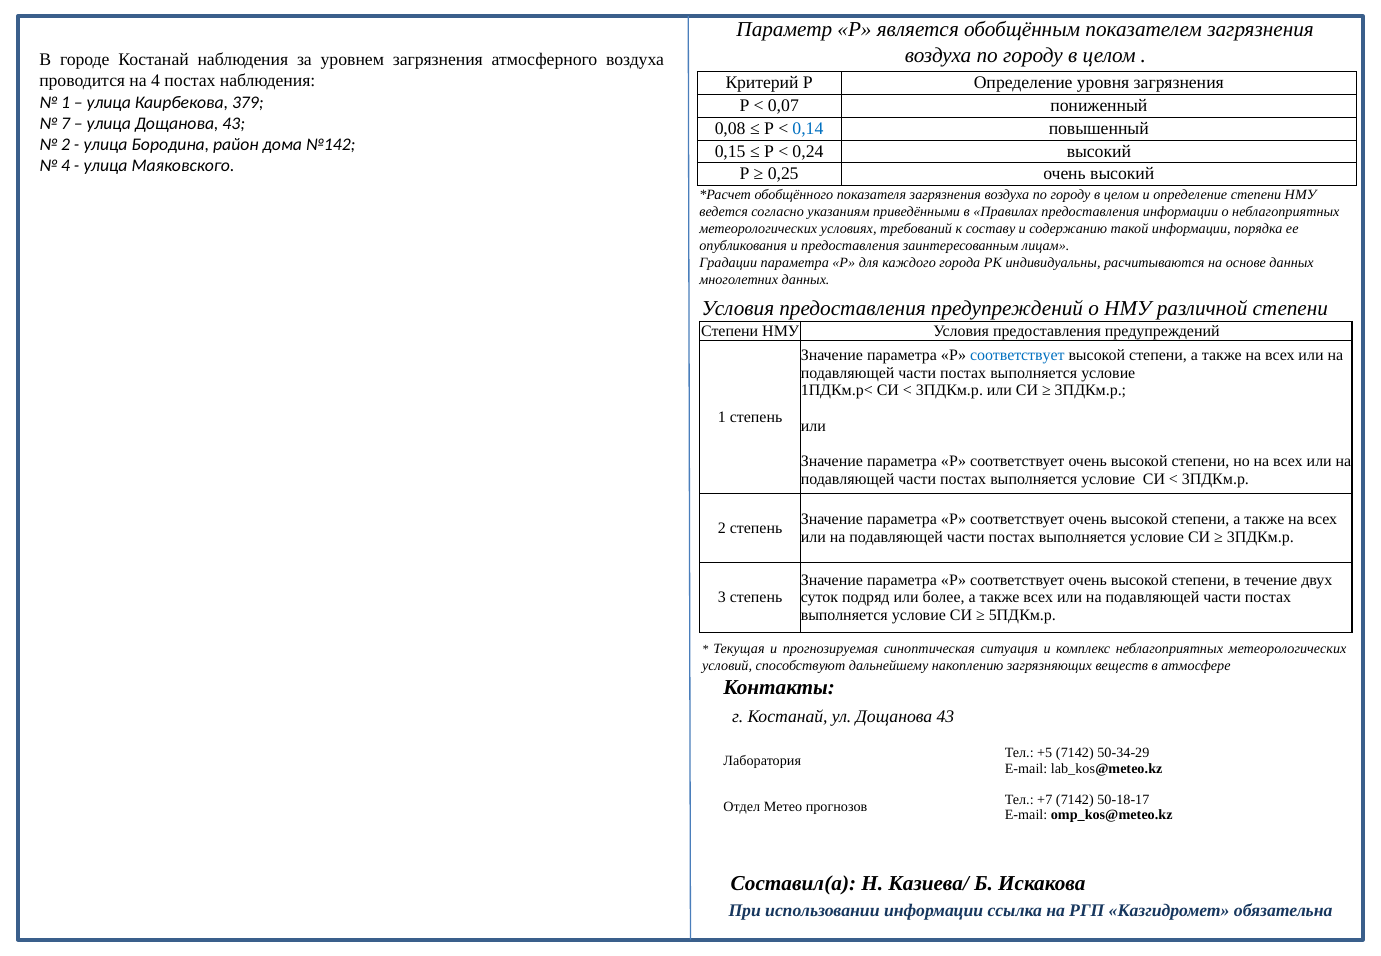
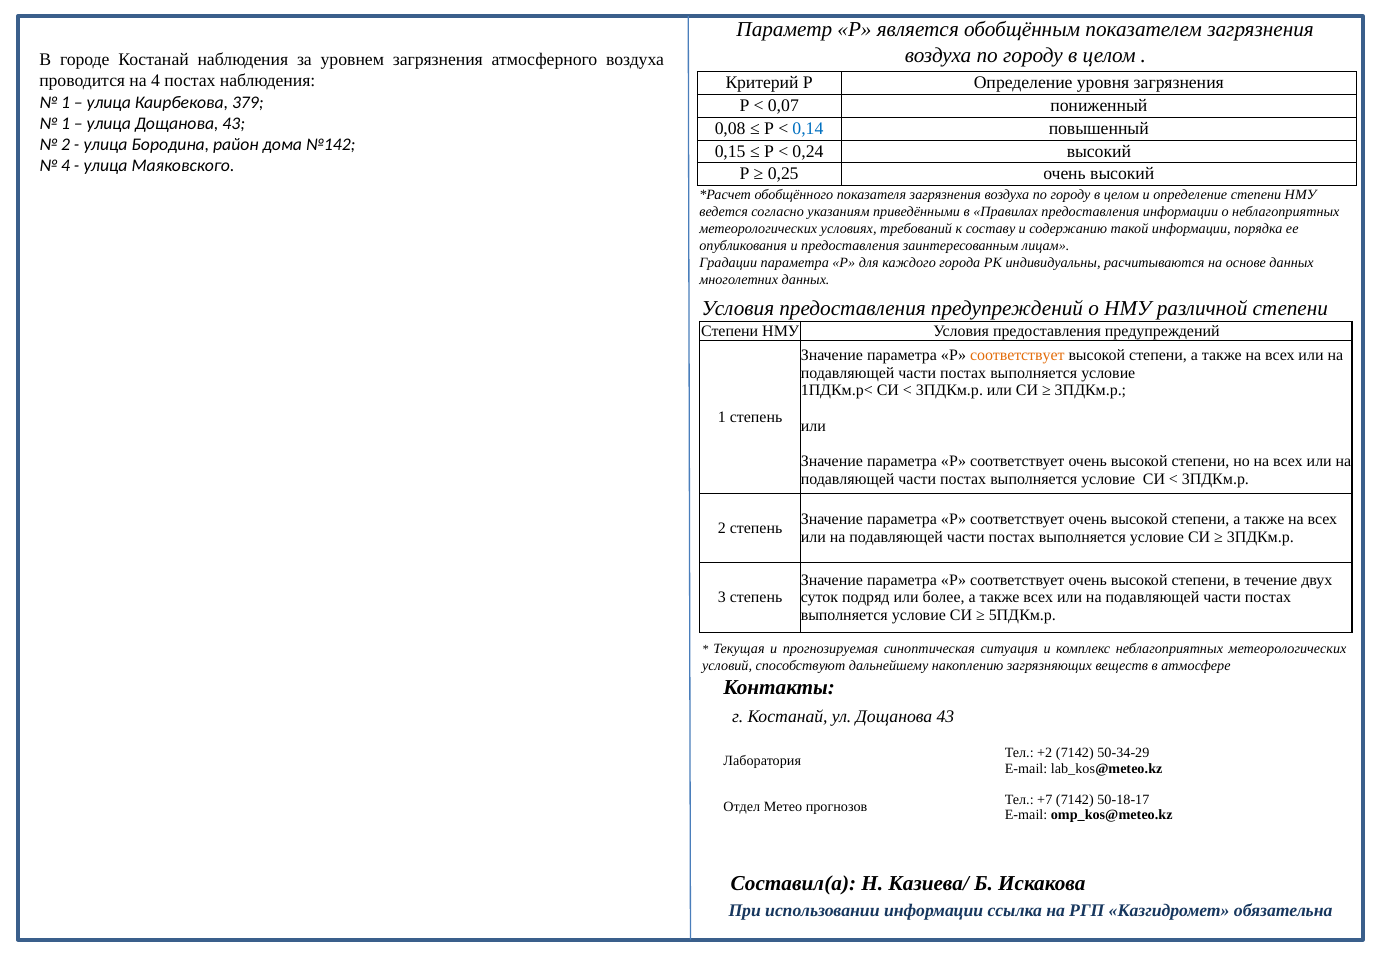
7: 7 -> 1 (66, 123)
соответствует colour: blue -> orange (1017, 355)
+5: +5 -> +2 (1045, 753)
